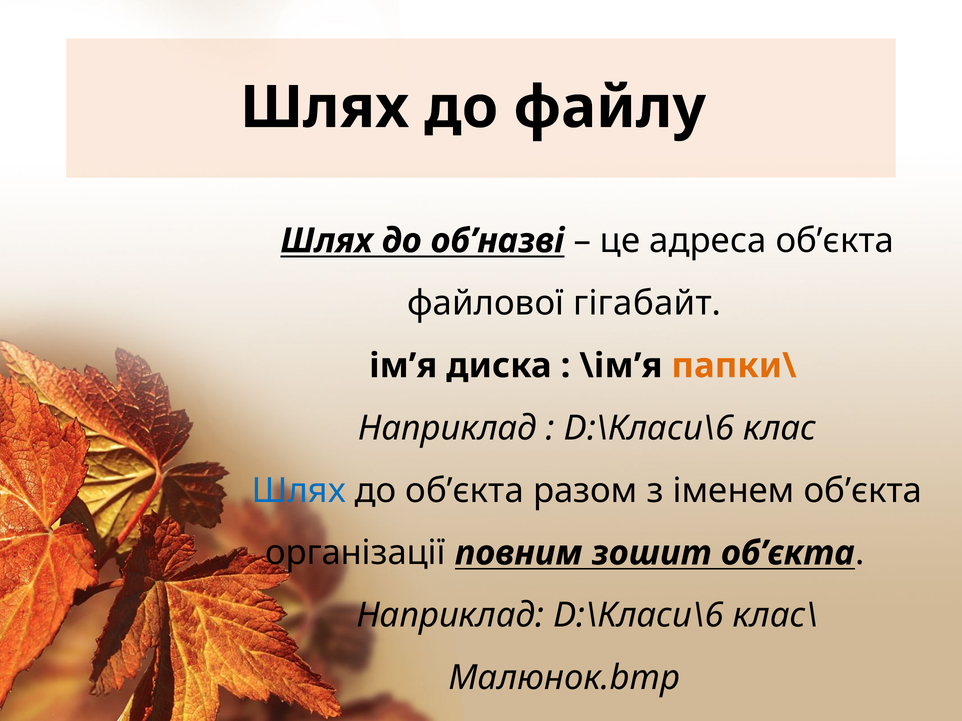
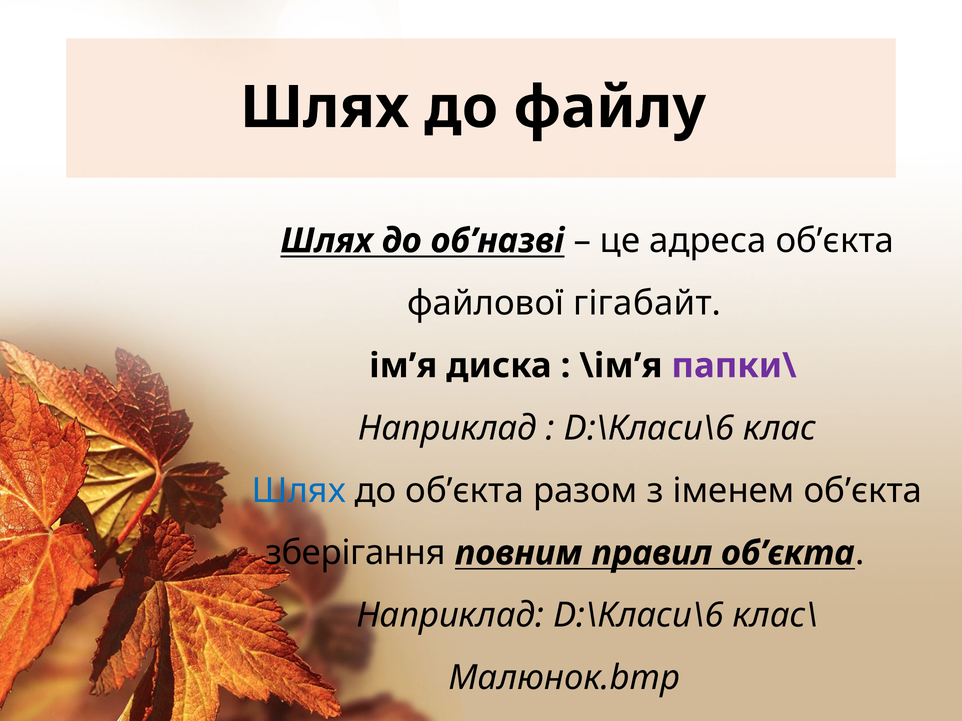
папки\ colour: orange -> purple (734, 366)
організації: організації -> зберігання (355, 553)
зошит: зошит -> правил (652, 553)
